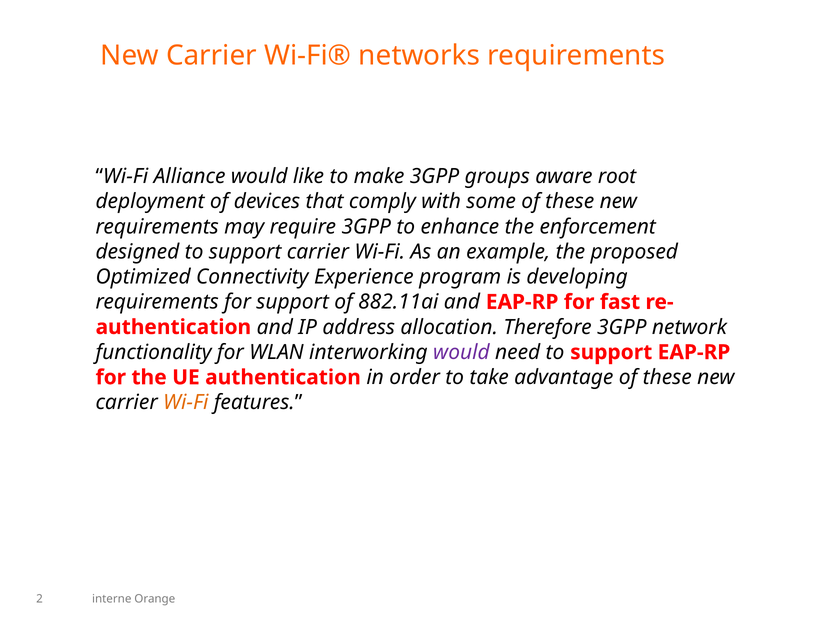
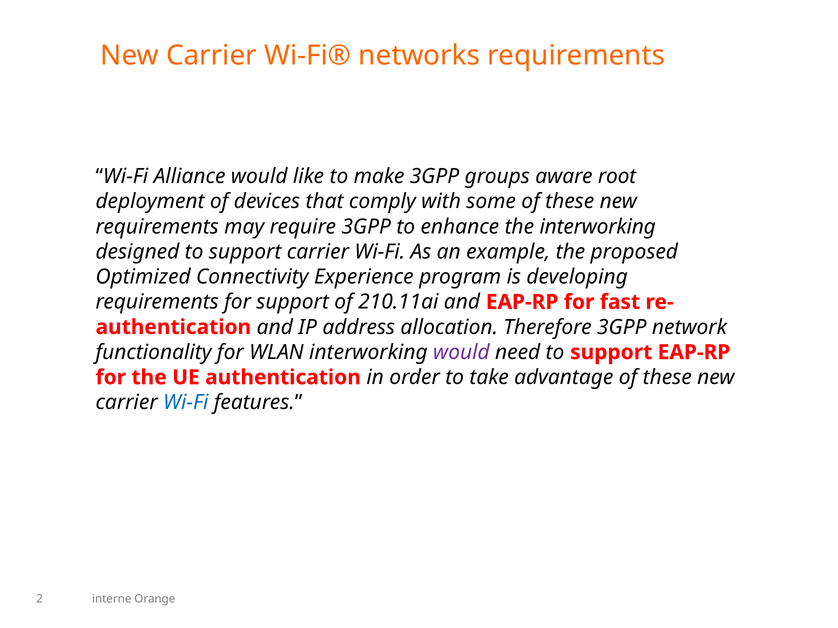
the enforcement: enforcement -> interworking (598, 227)
882.11ai: 882.11ai -> 210.11ai (398, 302)
Wi-Fi colour: orange -> blue (186, 403)
